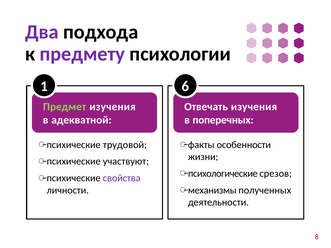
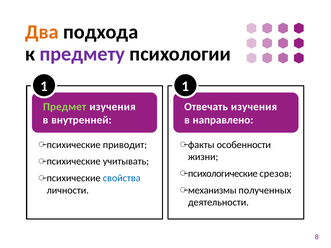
Два colour: purple -> orange (42, 32)
1 6: 6 -> 1 (185, 86)
адекватной: адекватной -> внутренней (81, 120)
поперечных: поперечных -> направлено (223, 120)
трудовой: трудовой -> приводит (125, 145)
участвуют: участвуют -> учитывать (126, 162)
свойства colour: purple -> blue (122, 178)
